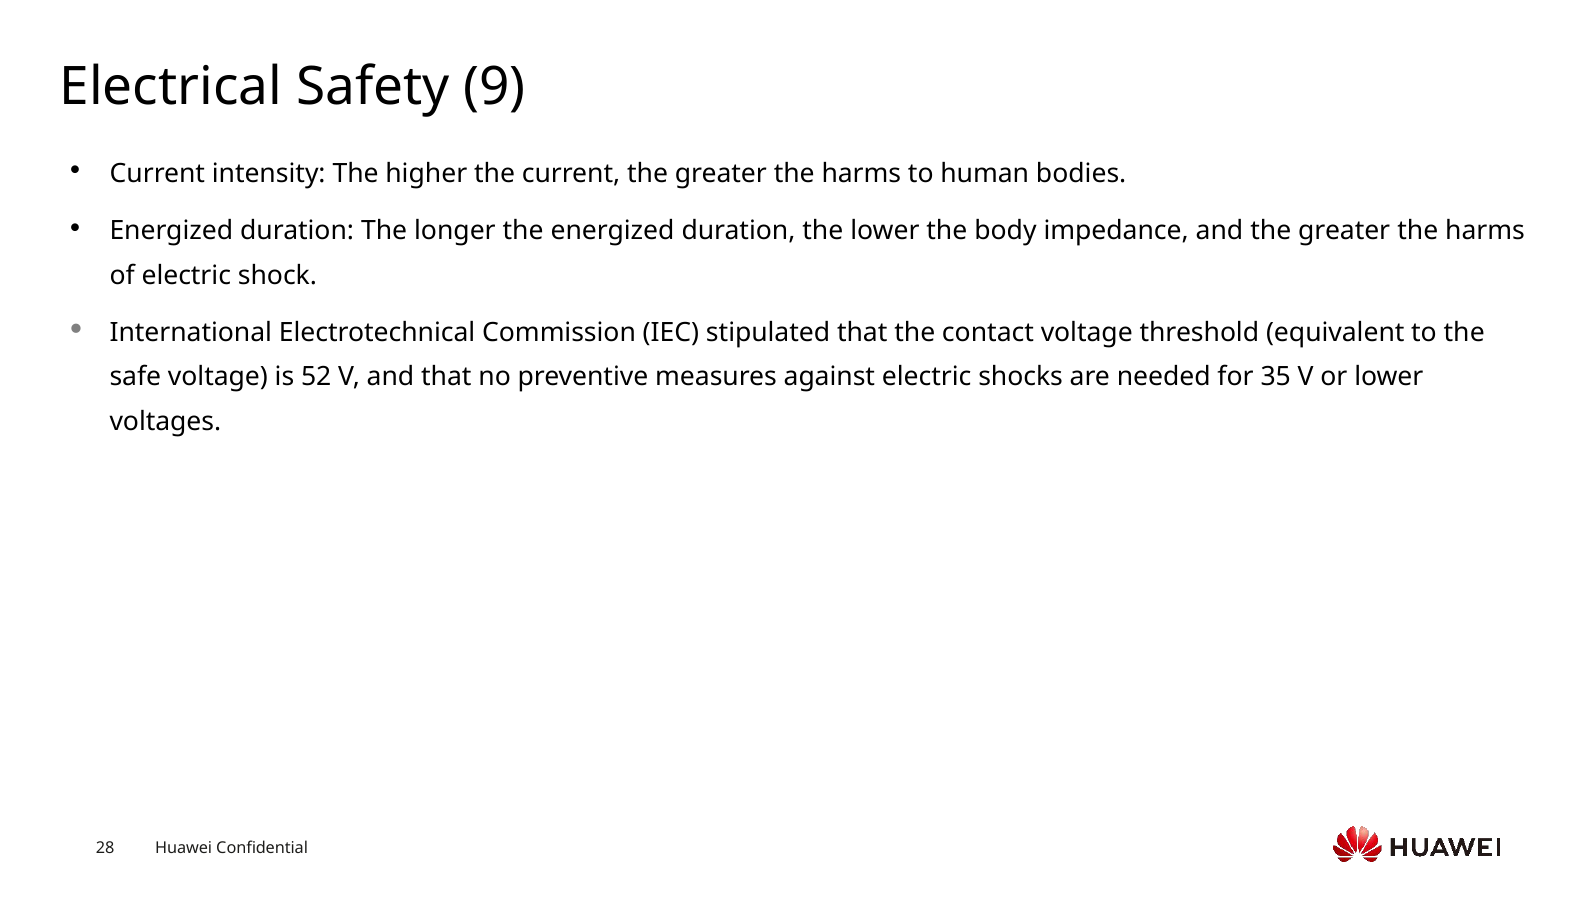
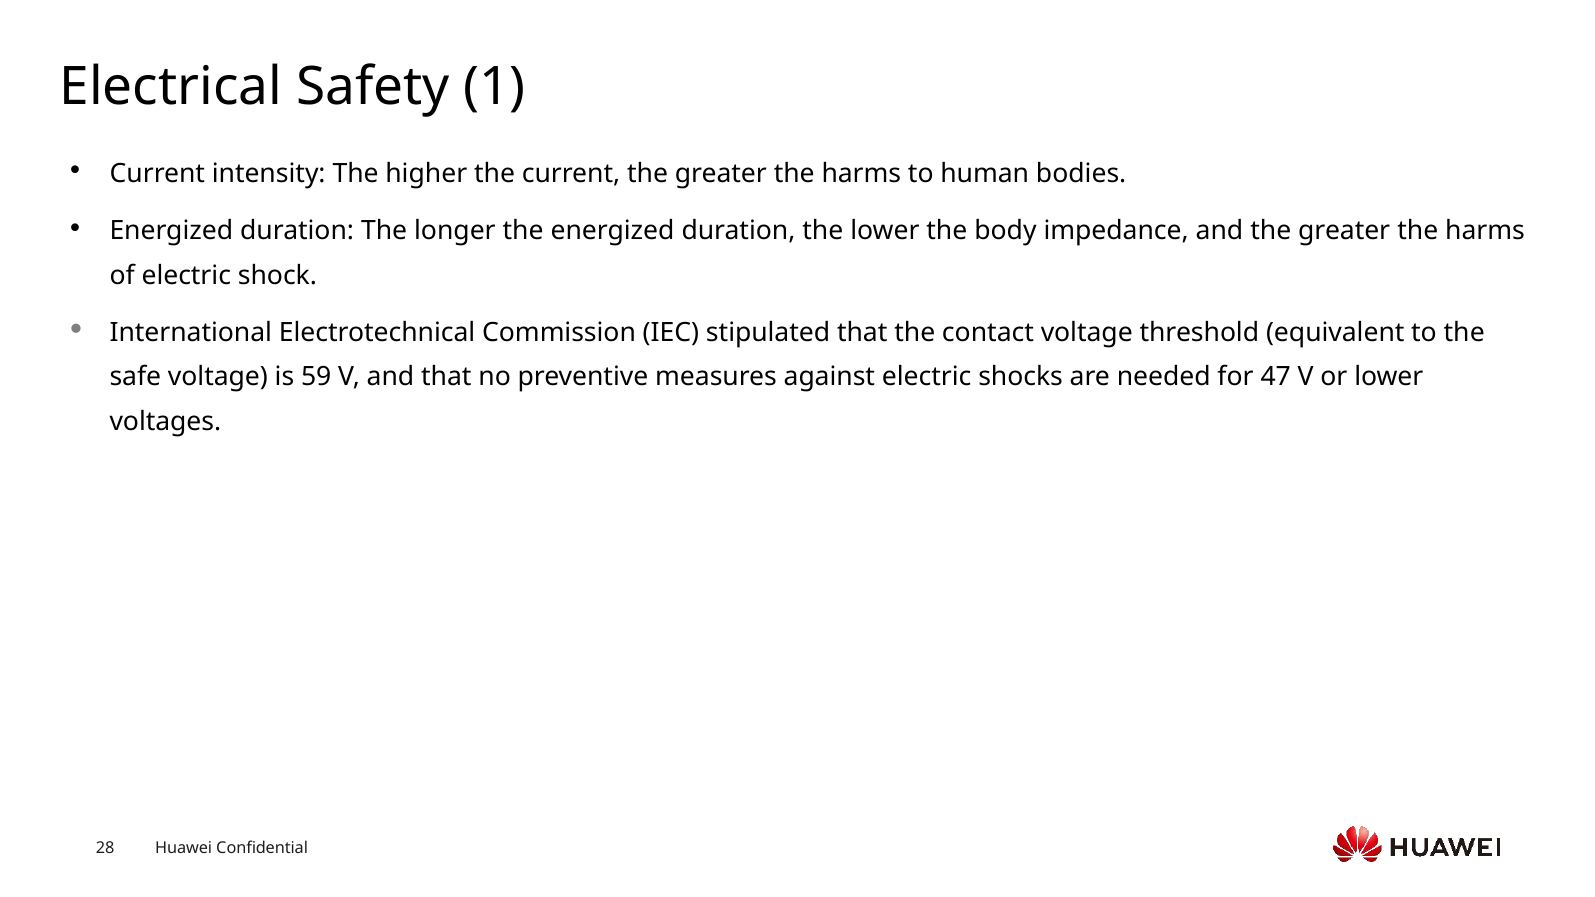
9: 9 -> 1 (495, 87)
52: 52 -> 59 (316, 377)
35: 35 -> 47 (1276, 377)
